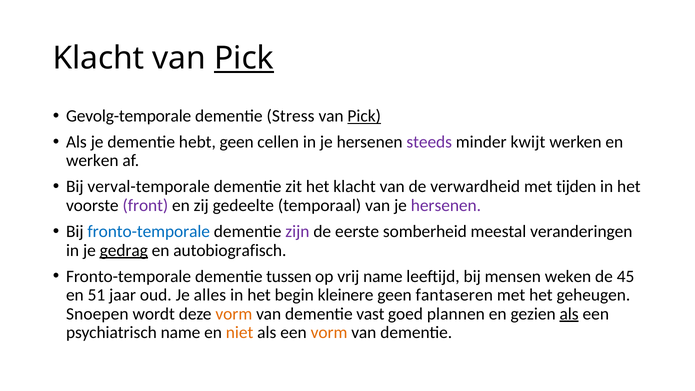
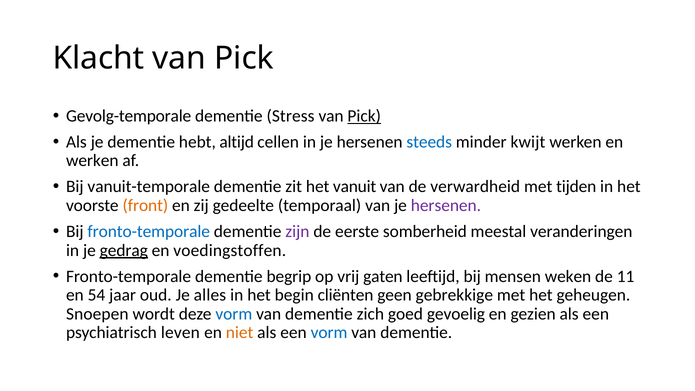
Pick underline: present -> none (244, 58)
hebt geen: geen -> altijd (237, 142)
steeds colour: purple -> blue (429, 142)
verval-temporale: verval-temporale -> vanuit-temporale (149, 187)
het klacht: klacht -> vanuit (355, 187)
front colour: purple -> orange (145, 205)
autobiografisch: autobiografisch -> voedingstoffen (230, 250)
tussen: tussen -> begrip (289, 276)
vrij name: name -> gaten (383, 276)
45: 45 -> 11 (626, 276)
51: 51 -> 54 (96, 295)
kleinere: kleinere -> cliënten (346, 295)
fantaseren: fantaseren -> gebrekkige (454, 295)
vorm colour: orange -> blue (234, 314)
vast: vast -> zich (370, 314)
plannen: plannen -> gevoelig (456, 314)
als underline: present -> none (569, 314)
psychiatrisch name: name -> leven (180, 332)
vorm colour: orange -> blue (329, 332)
